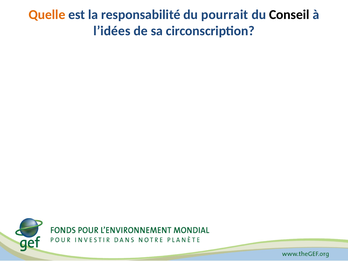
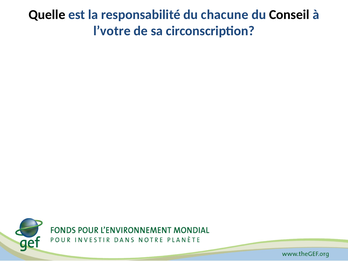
Quelle colour: orange -> black (47, 15)
pourrait: pourrait -> chacune (225, 15)
l’idées: l’idées -> l’votre (112, 31)
